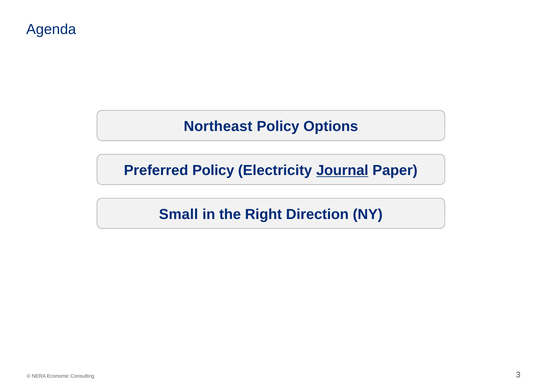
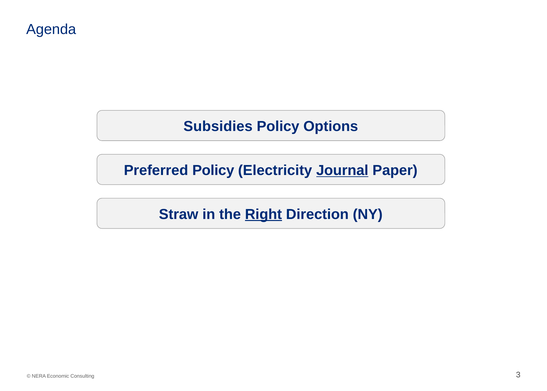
Northeast: Northeast -> Subsidies (218, 126)
Small: Small -> Straw (179, 214)
Right underline: none -> present (263, 214)
